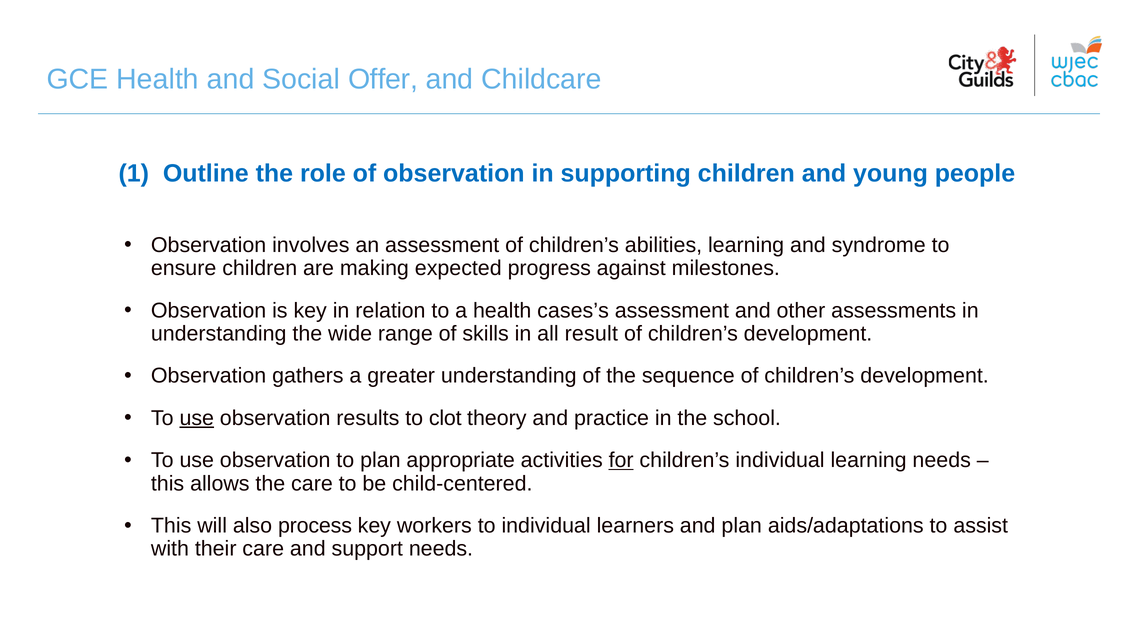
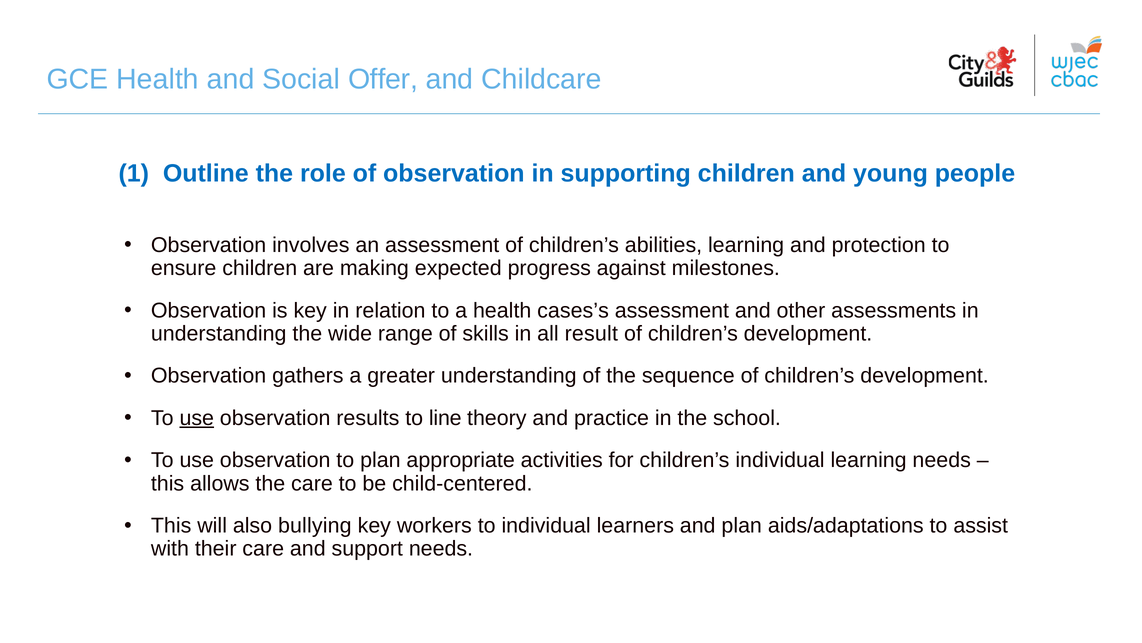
syndrome: syndrome -> protection (879, 245)
clot: clot -> line (445, 418)
for underline: present -> none (621, 460)
process: process -> bullying (315, 525)
